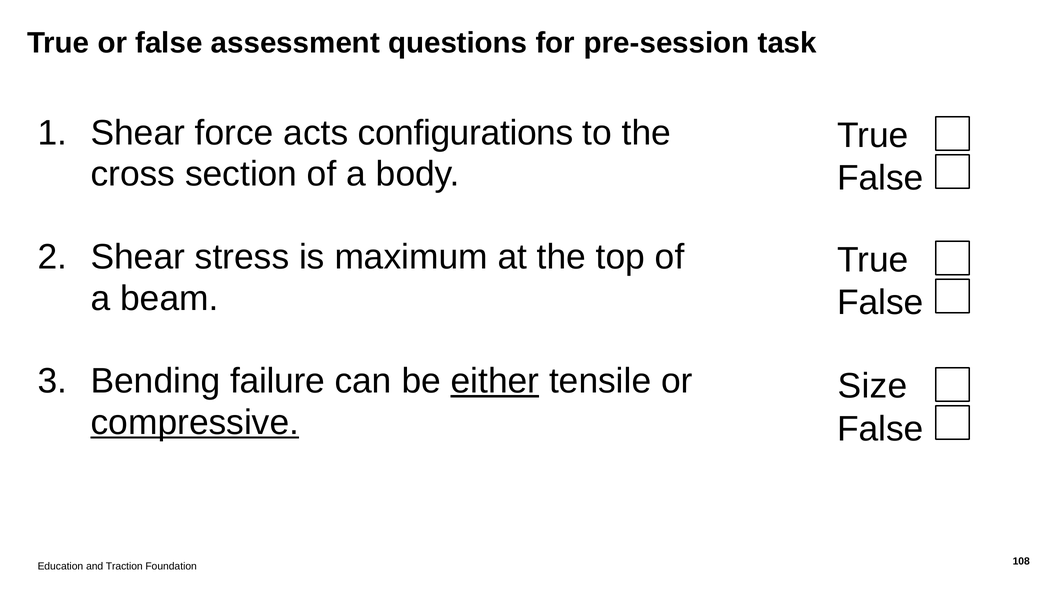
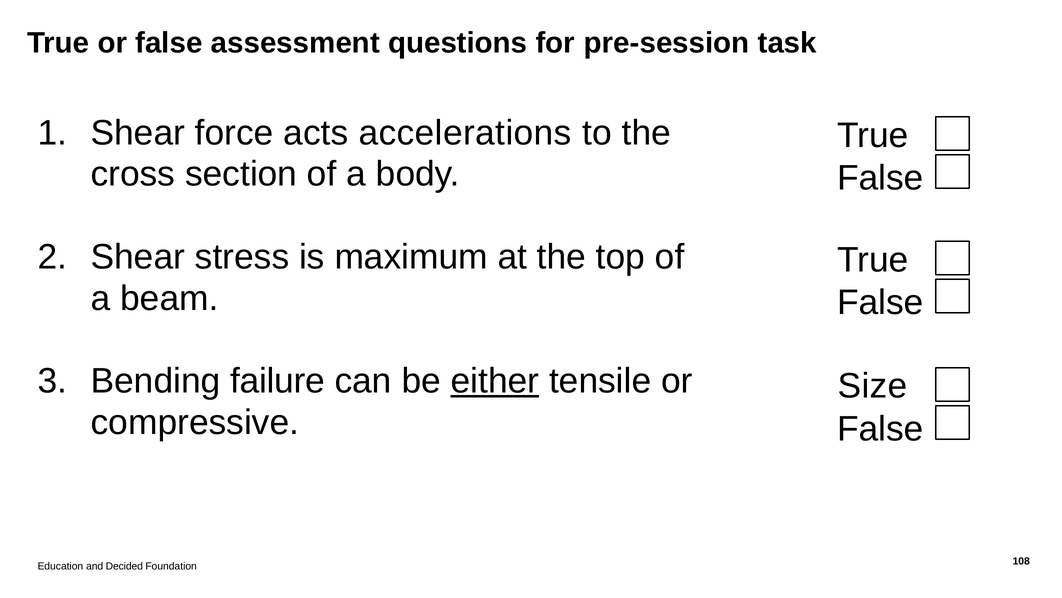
configurations: configurations -> accelerations (465, 133)
compressive underline: present -> none (195, 422)
Traction: Traction -> Decided (124, 566)
